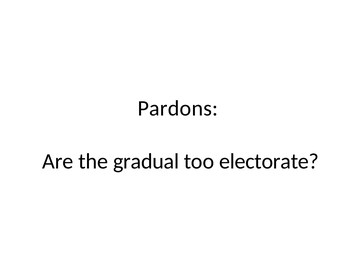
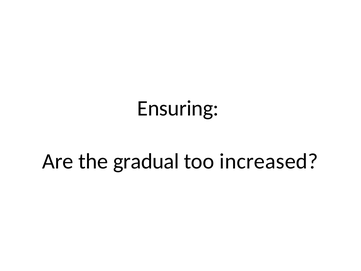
Pardons: Pardons -> Ensuring (178, 108)
electorate: electorate -> increased (269, 161)
